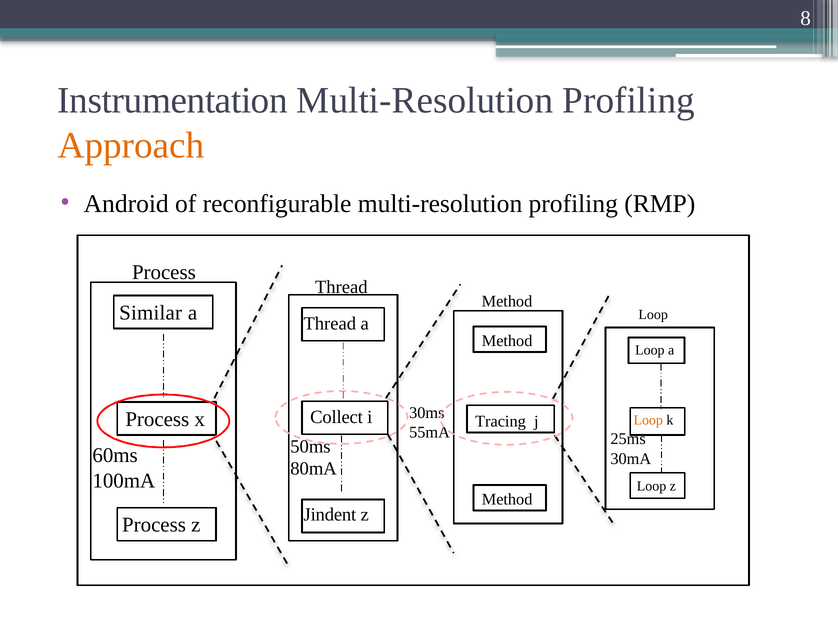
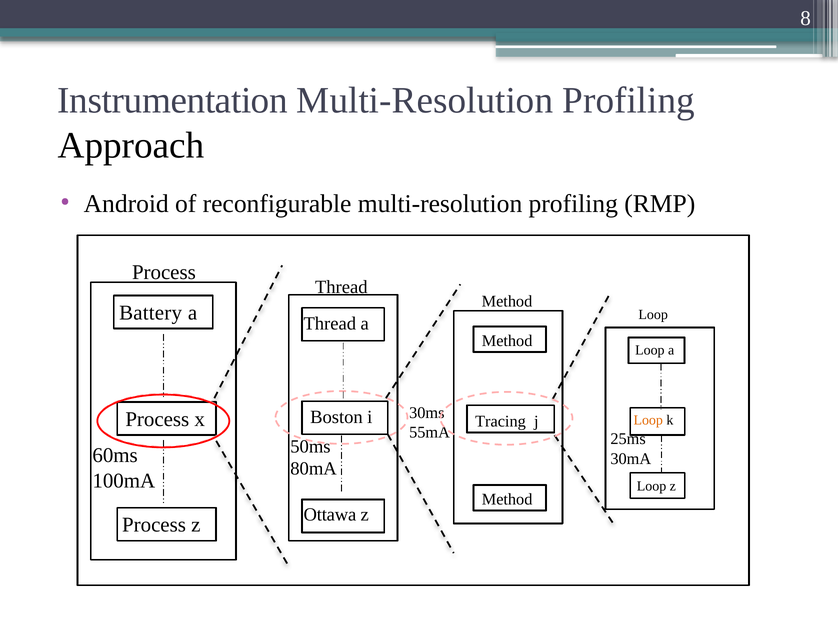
Approach colour: orange -> black (131, 145)
Similar: Similar -> Battery (151, 313)
Collect: Collect -> Boston (336, 417)
Jindent: Jindent -> Ottawa (330, 514)
